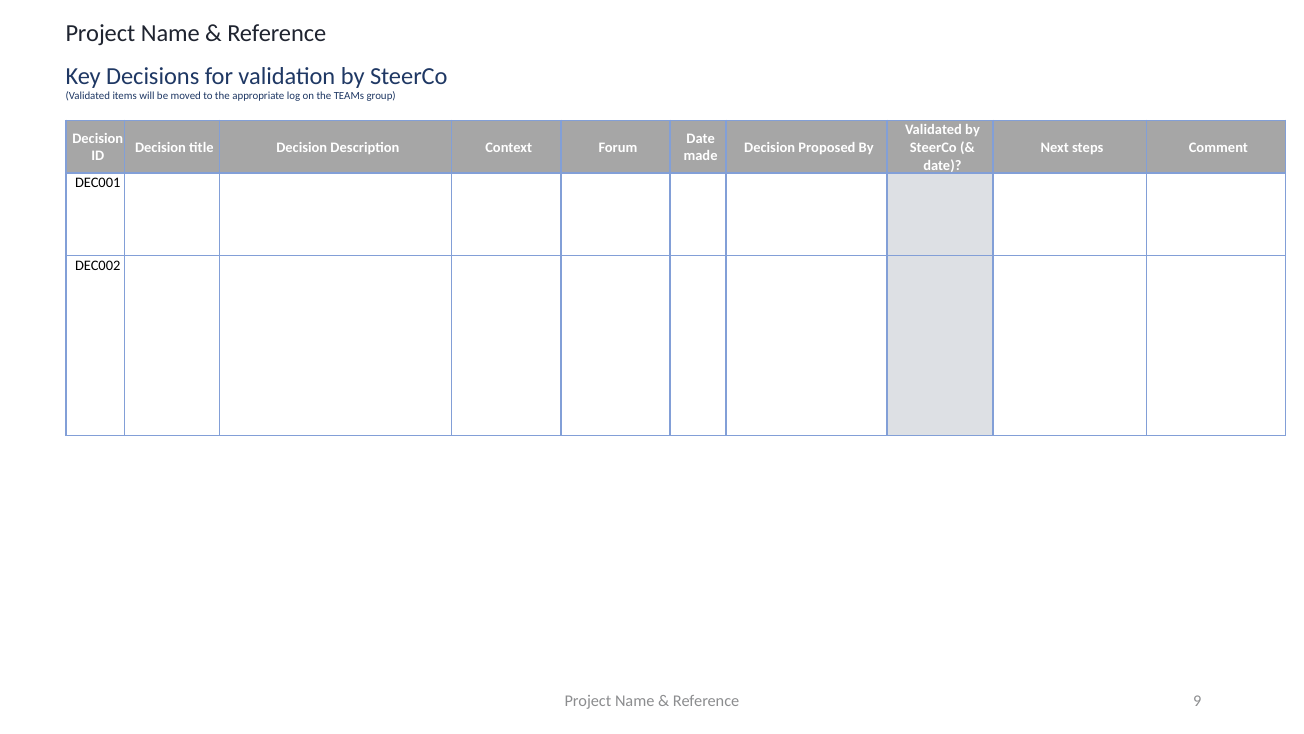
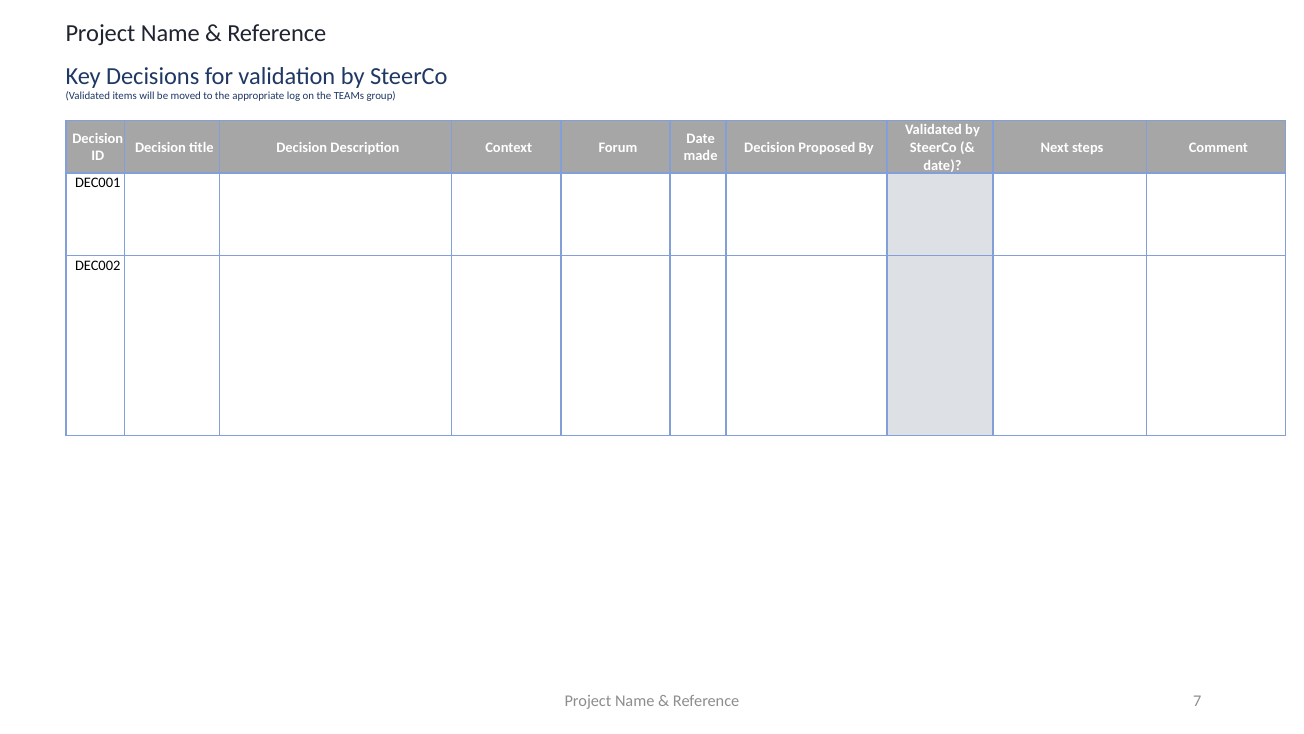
9: 9 -> 7 (1197, 700)
